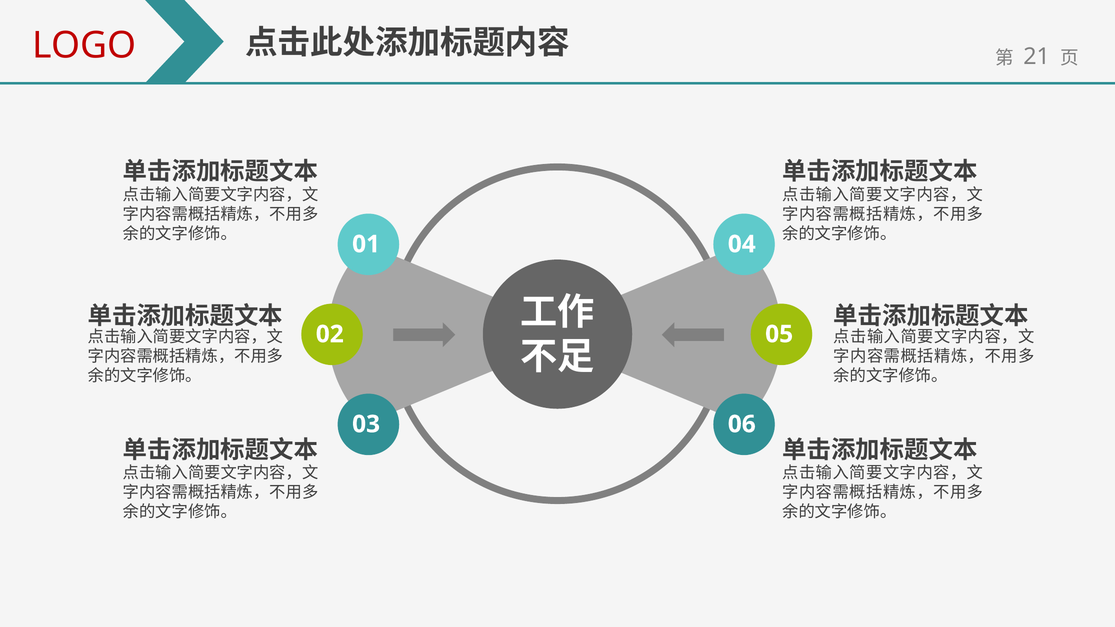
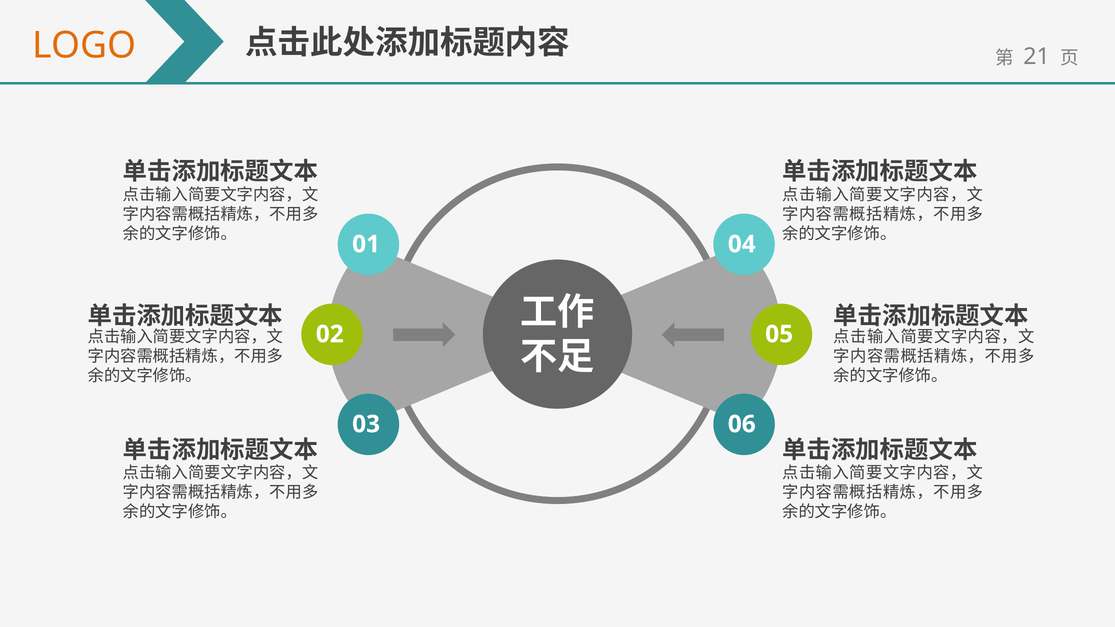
LOGO colour: red -> orange (84, 46)
